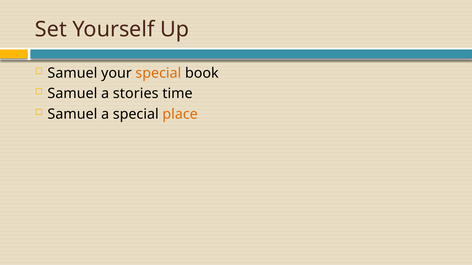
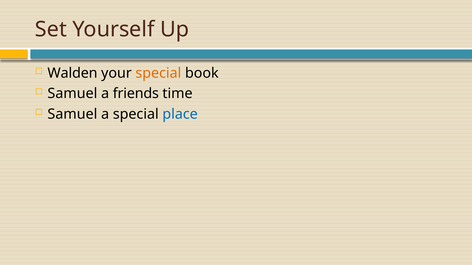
Samuel: Samuel -> Walden (73, 73)
stories: stories -> friends (136, 94)
place colour: orange -> blue (180, 114)
